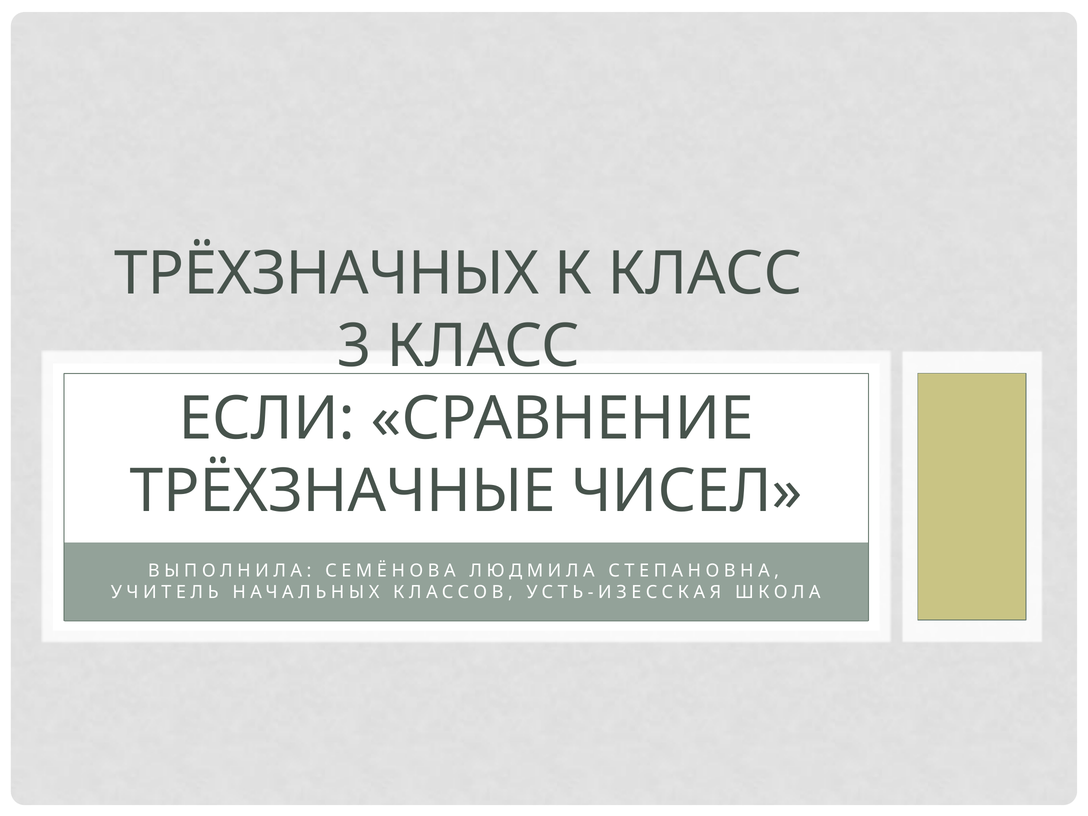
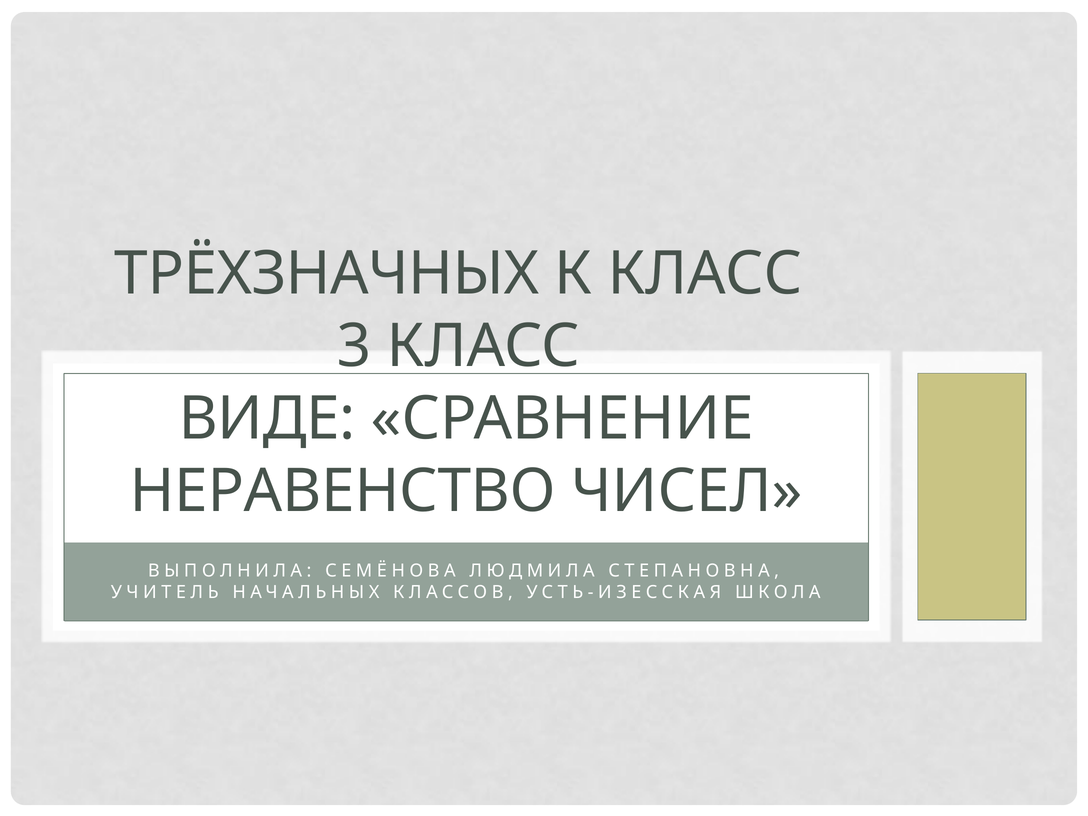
ЕСЛИ: ЕСЛИ -> ВИДЕ (267, 419)
ТРЁХЗНАЧНЫЕ: ТРЁХЗНАЧНЫЕ -> НЕРАВЕНСТВО (343, 492)
